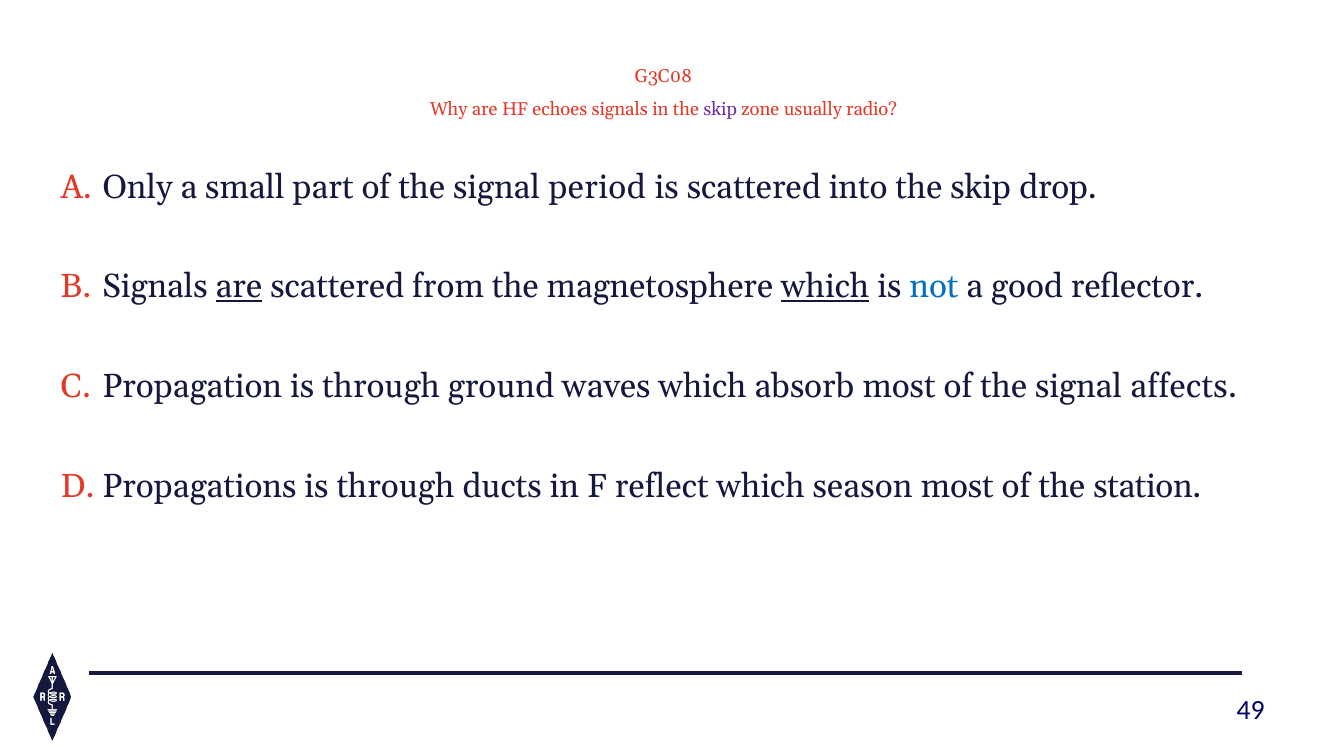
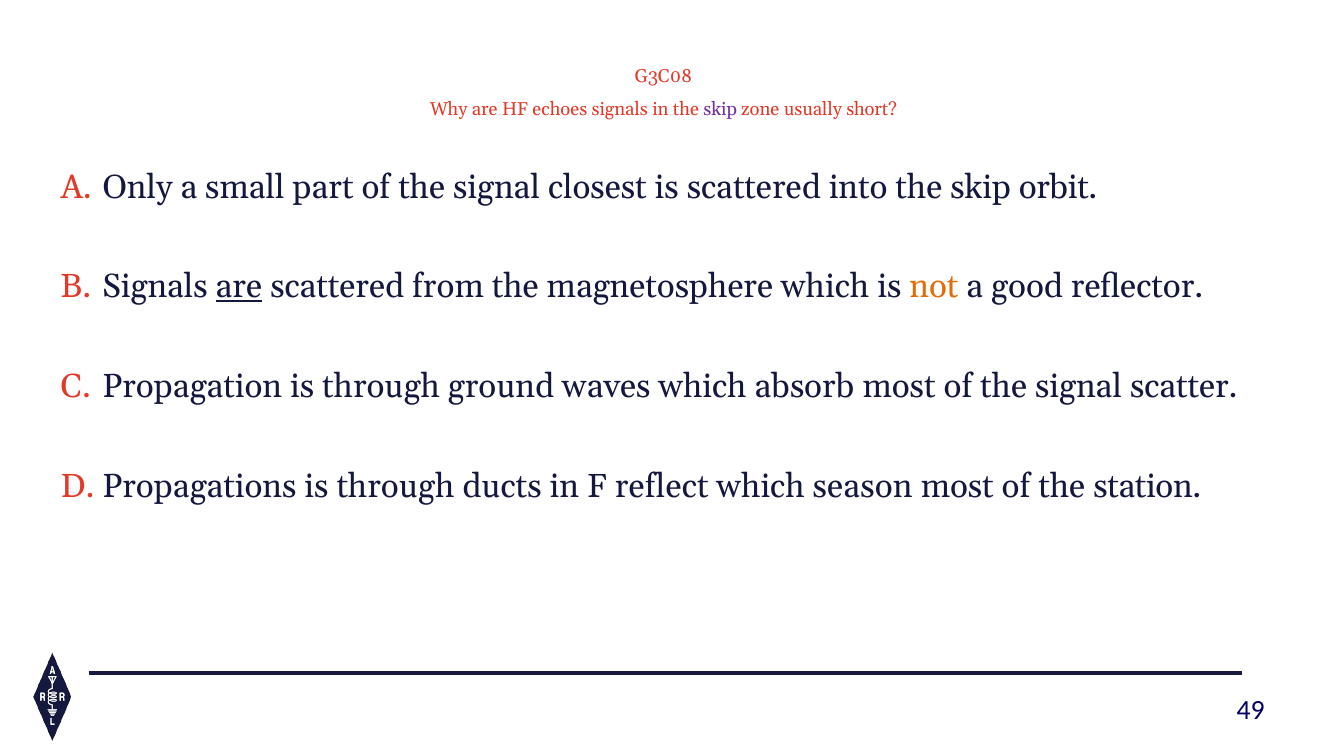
radio: radio -> short (872, 110)
period: period -> closest (597, 187)
drop: drop -> orbit (1058, 187)
which underline: present -> none (825, 287)
not colour: blue -> orange (934, 287)
affects: affects -> scatter (1184, 386)
